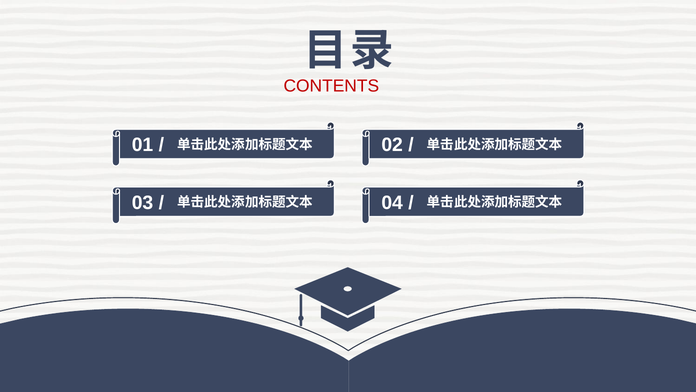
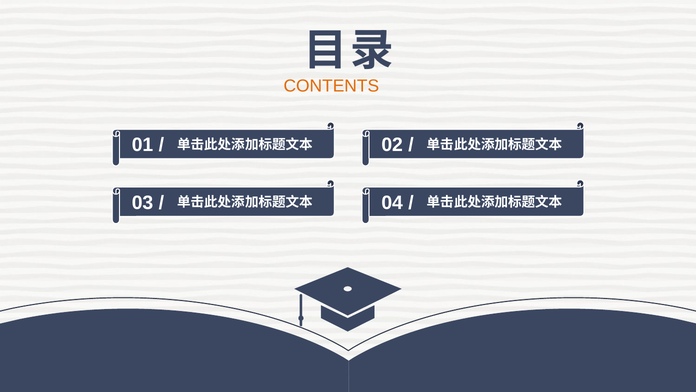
CONTENTS colour: red -> orange (331, 86)
